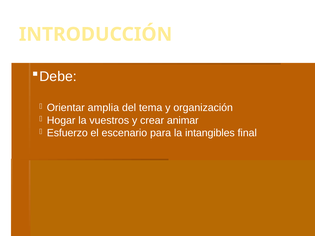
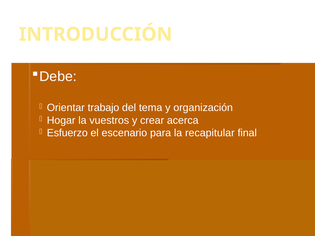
amplia: amplia -> trabajo (103, 108)
animar: animar -> acerca (183, 120)
intangibles: intangibles -> recapitular (210, 133)
